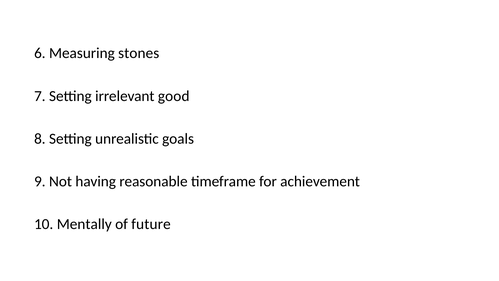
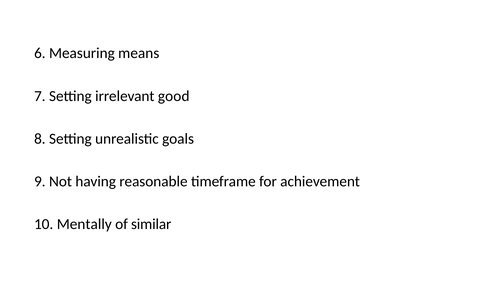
stones: stones -> means (139, 53)
future: future -> similar (151, 224)
